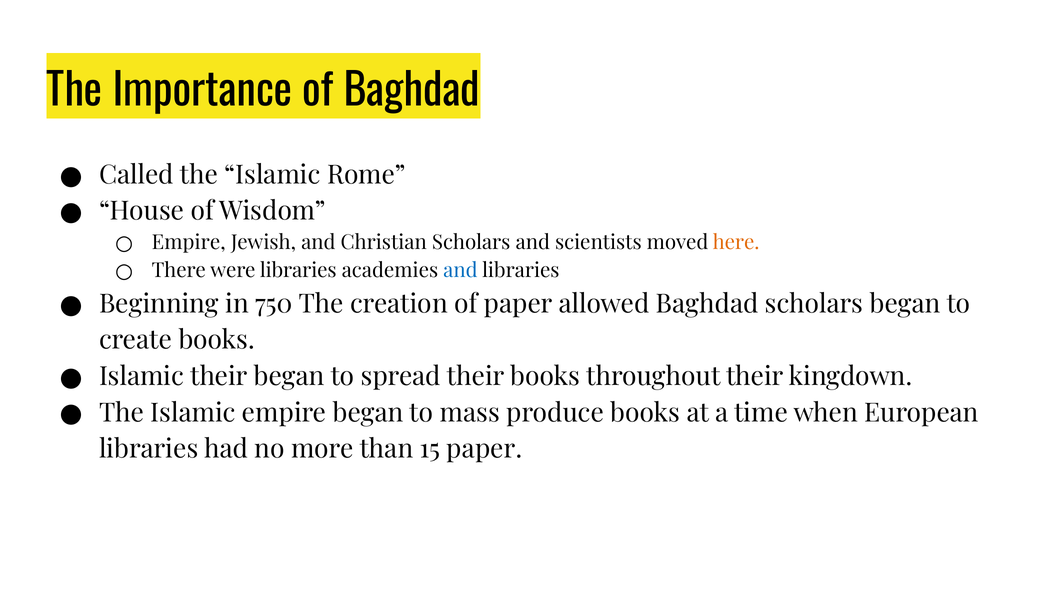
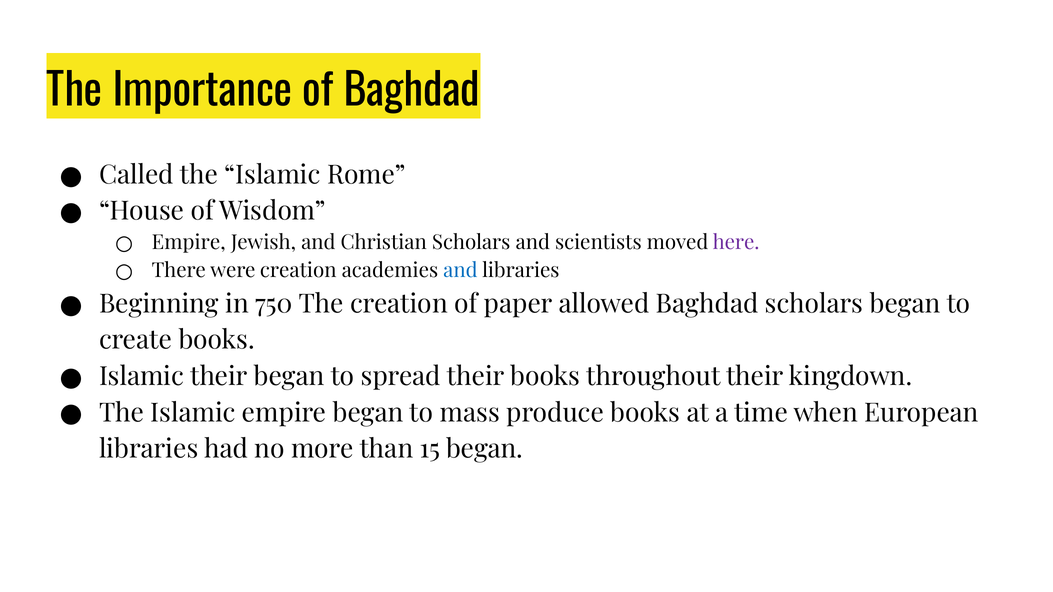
here colour: orange -> purple (736, 243)
were libraries: libraries -> creation (298, 271)
15 paper: paper -> began (485, 449)
